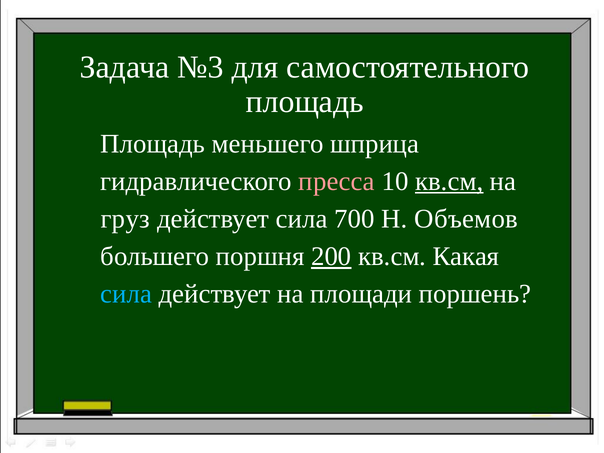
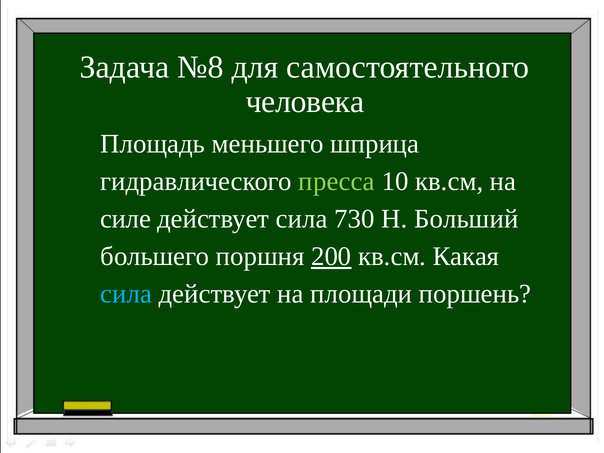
№3: №3 -> №8 (200, 67)
площадь: площадь -> человека (305, 102)
пресса colour: pink -> light green (337, 181)
кв.см underline: present -> none (449, 181)
груз: груз -> силе (126, 219)
700: 700 -> 730 (354, 219)
Объемов: Объемов -> Больший (466, 219)
